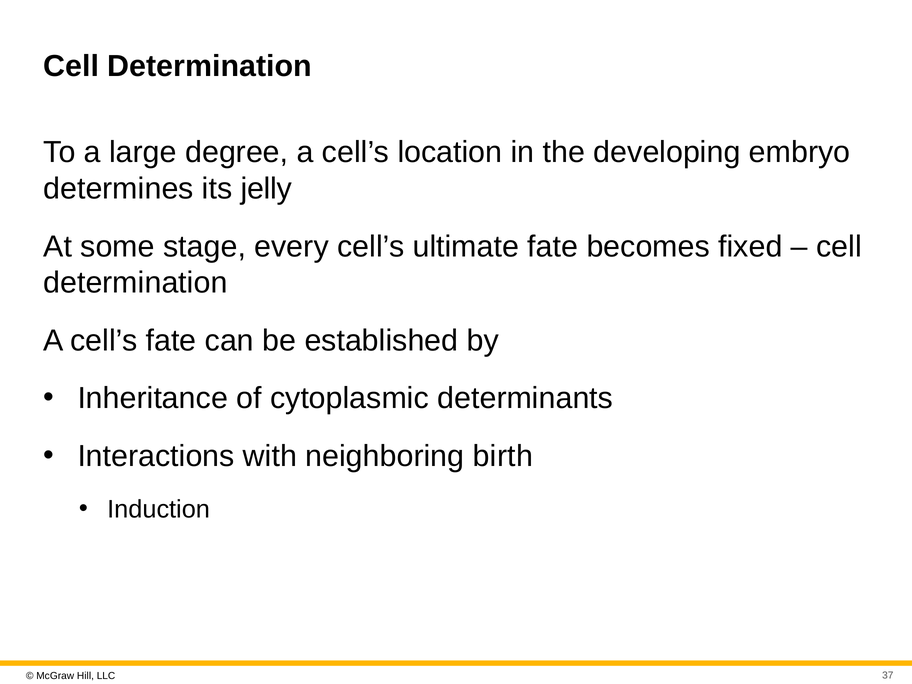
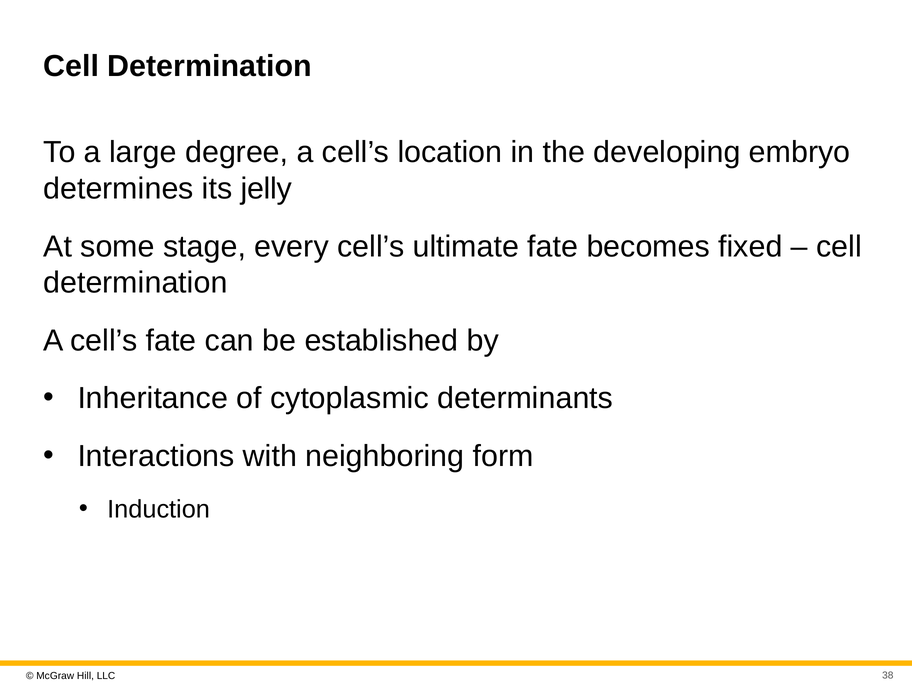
birth: birth -> form (503, 456)
37: 37 -> 38 (888, 675)
